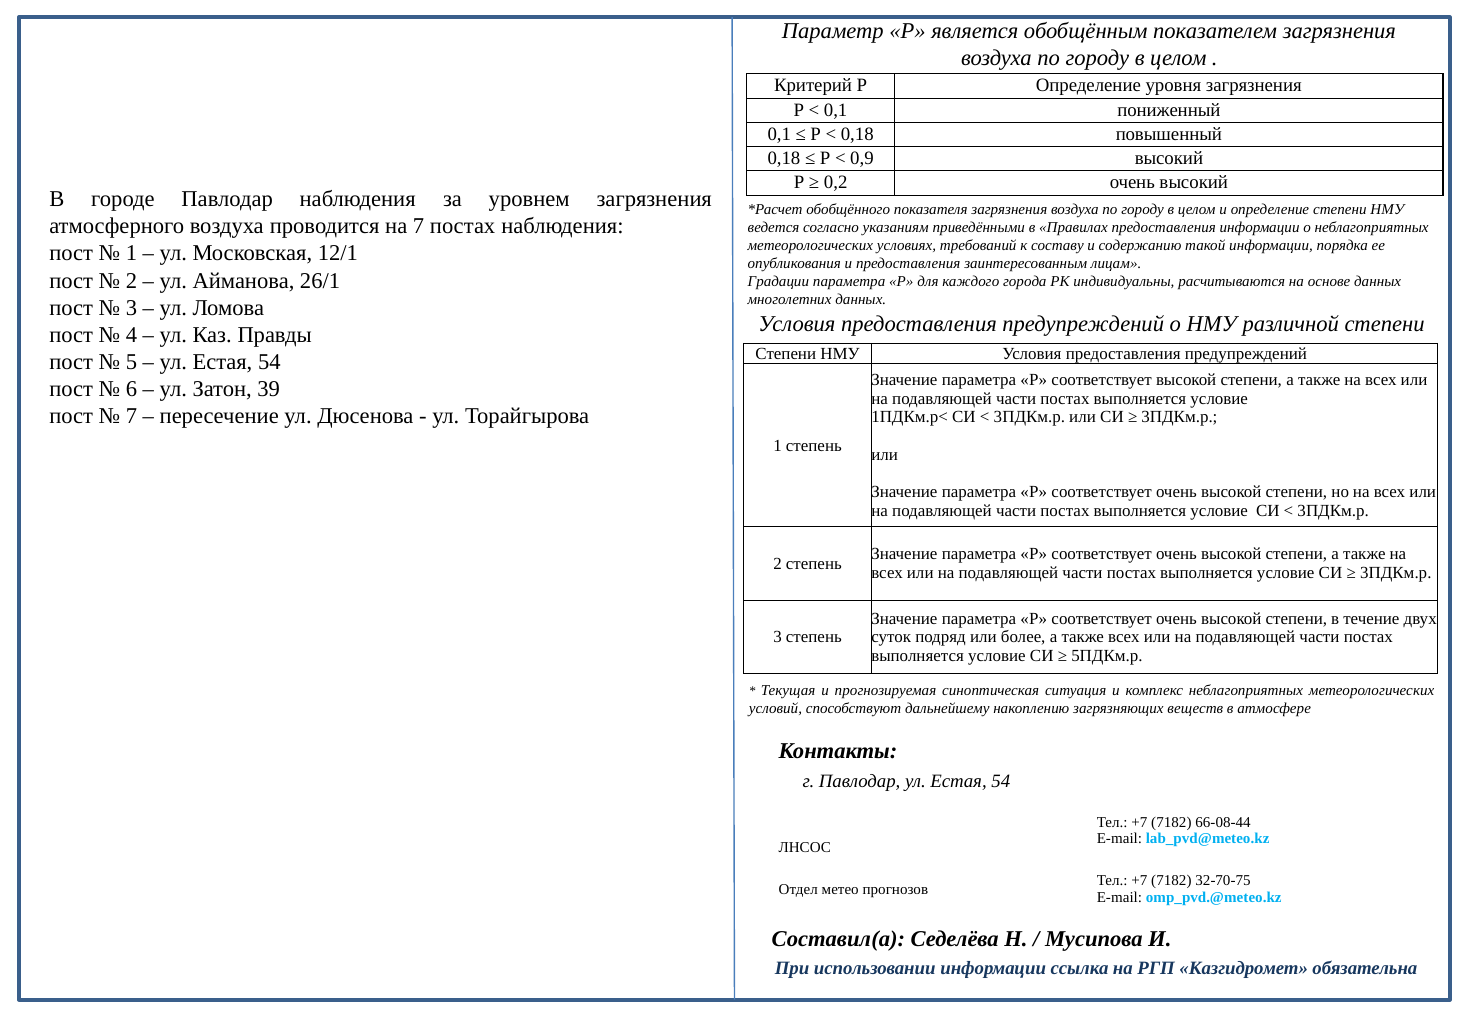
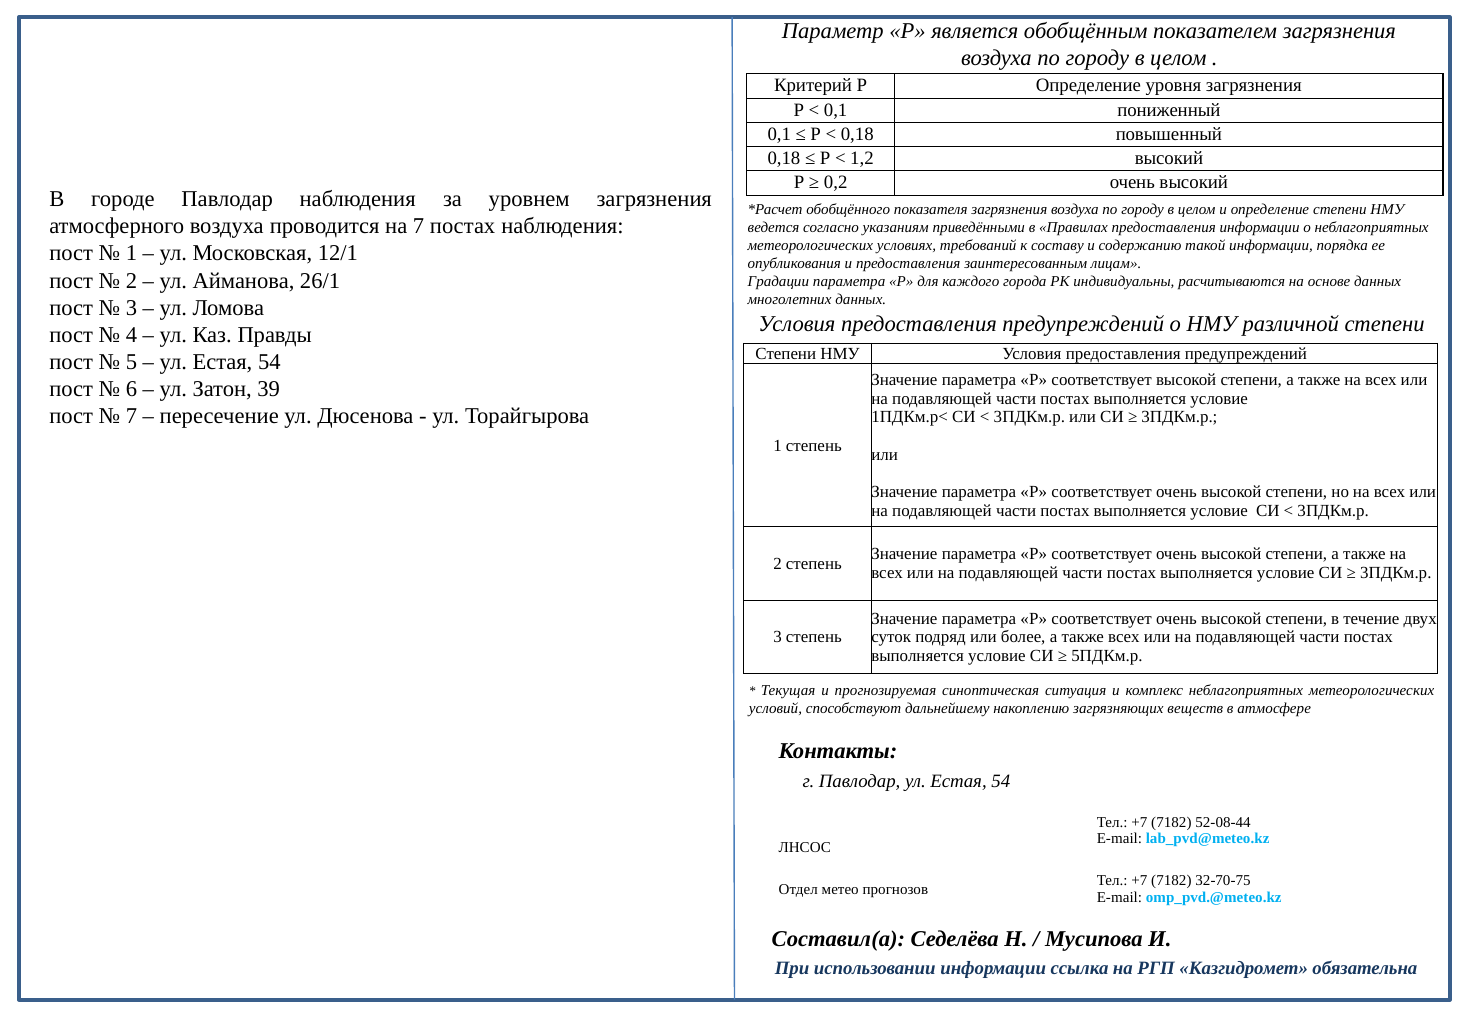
0,9: 0,9 -> 1,2 (862, 158)
66-08-44: 66-08-44 -> 52-08-44 (1223, 822)
